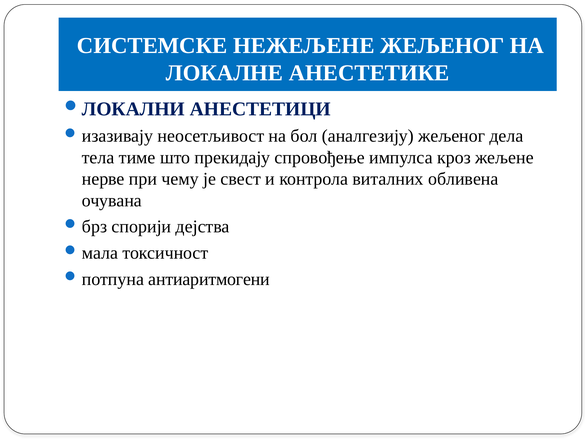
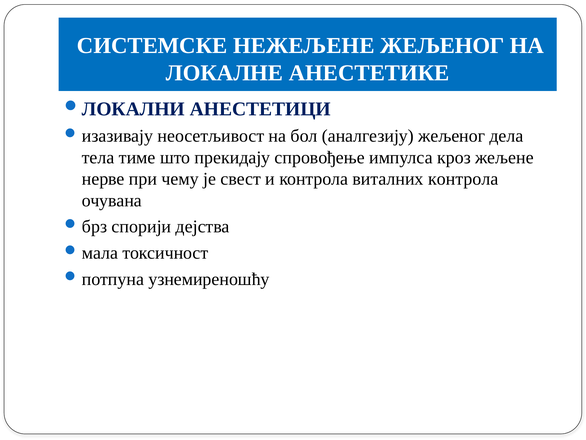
виталних обливена: обливена -> контрола (463, 179)
антиаритмогени: антиаритмогени -> узнемиреношћу (209, 279)
